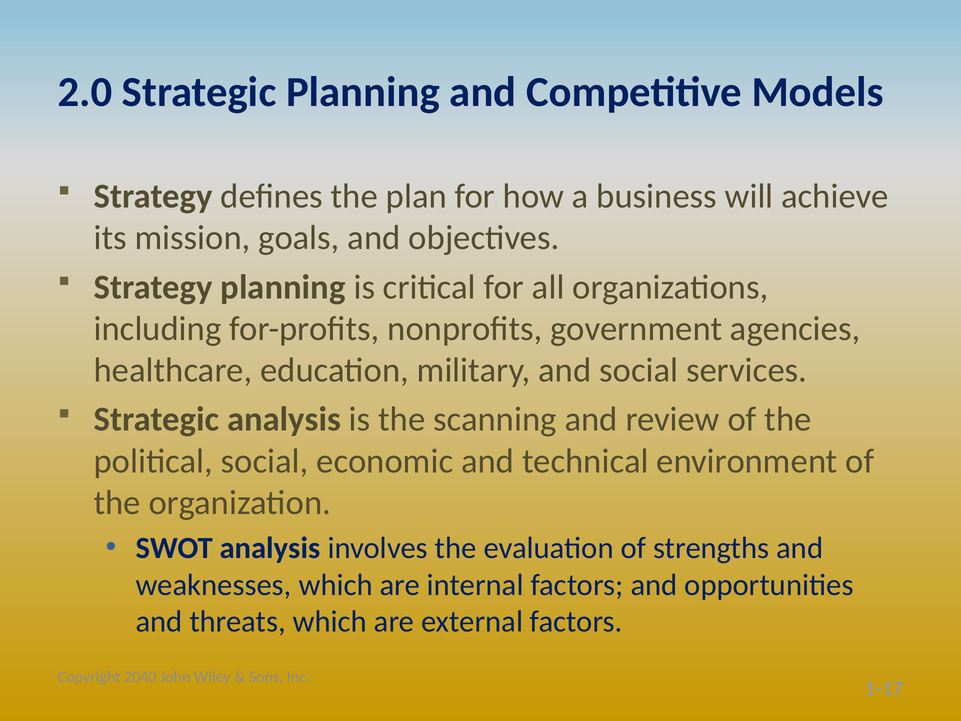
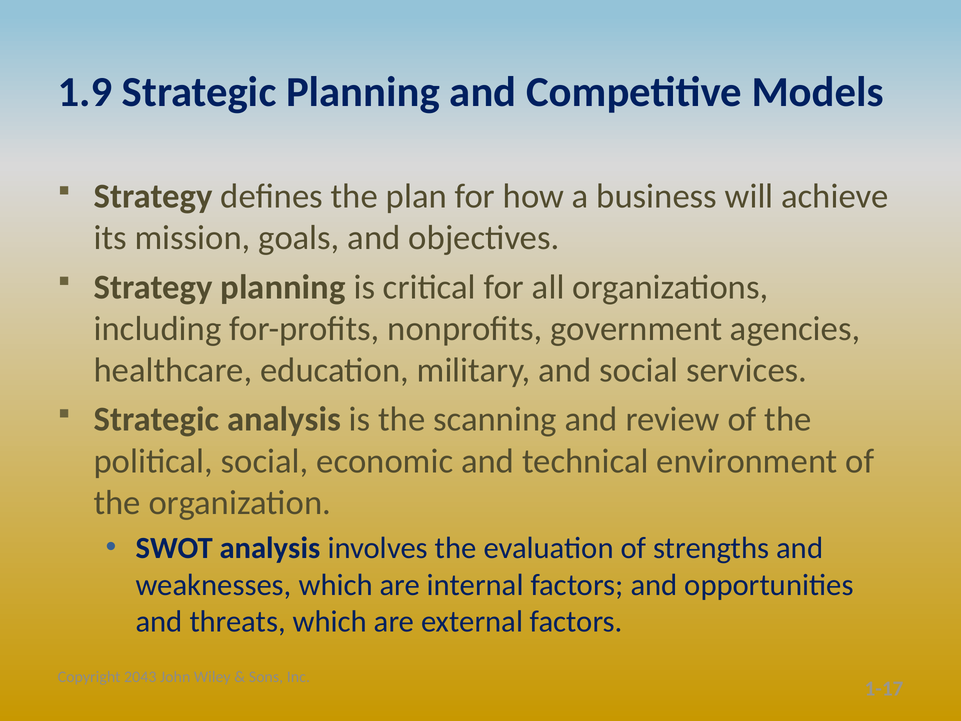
2.0: 2.0 -> 1.9 (85, 92)
2040: 2040 -> 2043 (140, 677)
